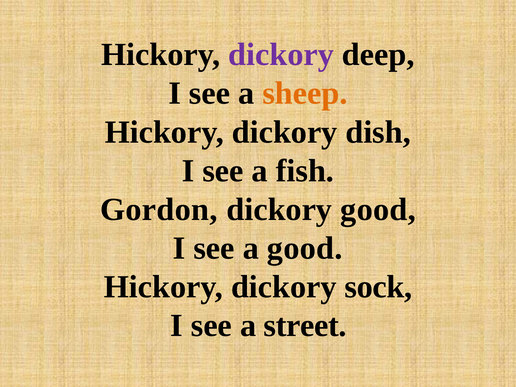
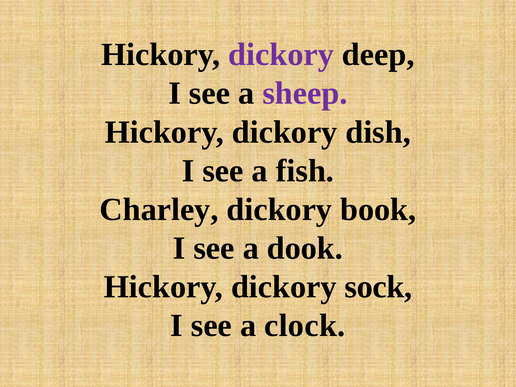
sheep colour: orange -> purple (305, 93)
Gordon: Gordon -> Charley (159, 210)
dickory good: good -> book (378, 210)
a good: good -> dook (305, 248)
street: street -> clock (305, 326)
